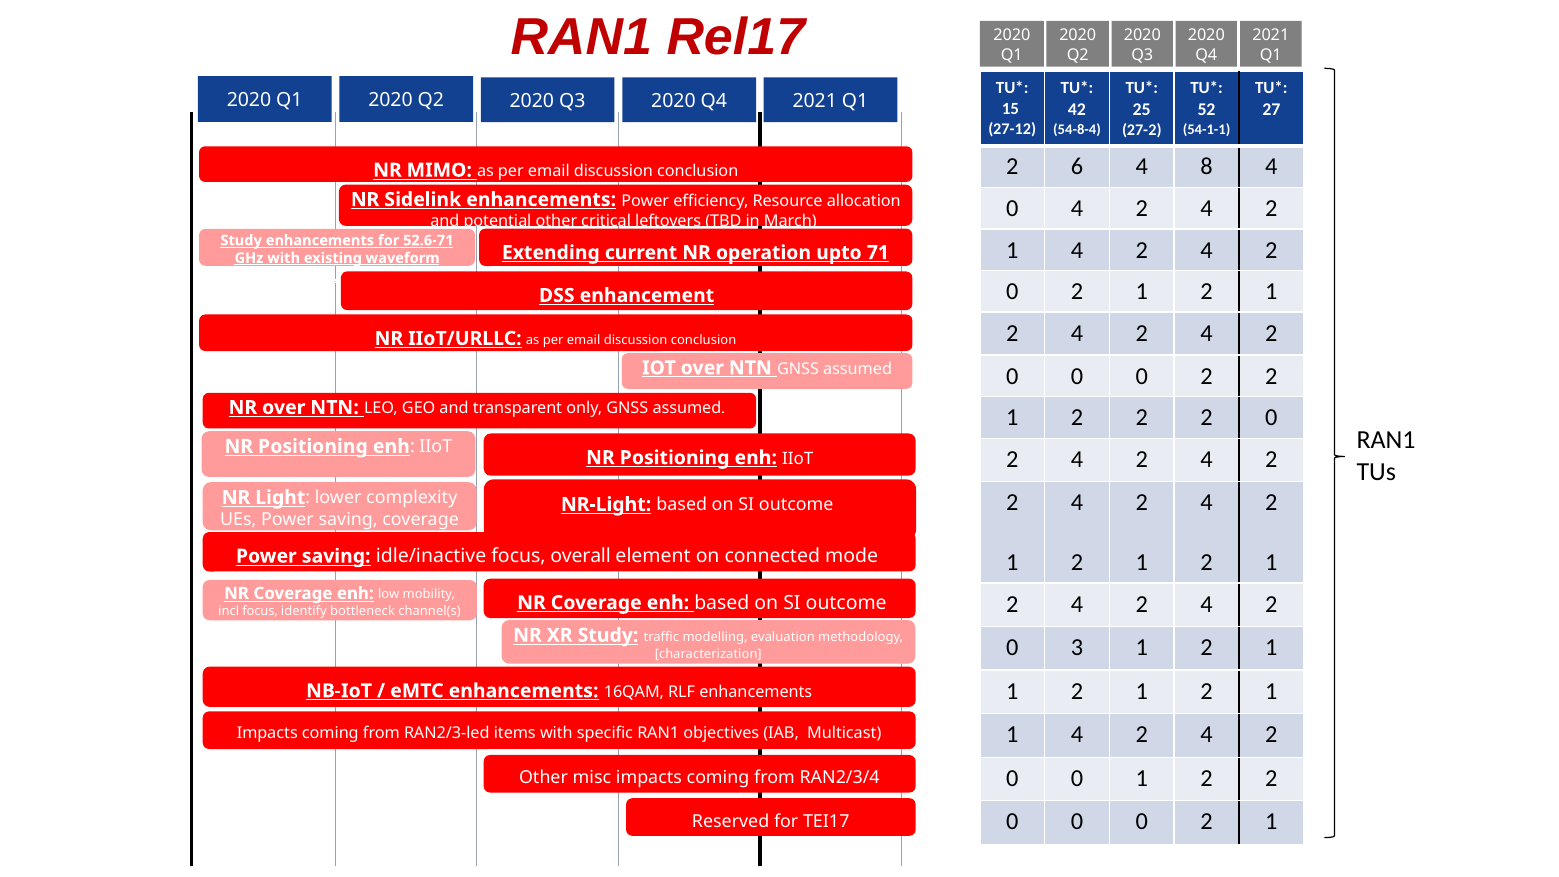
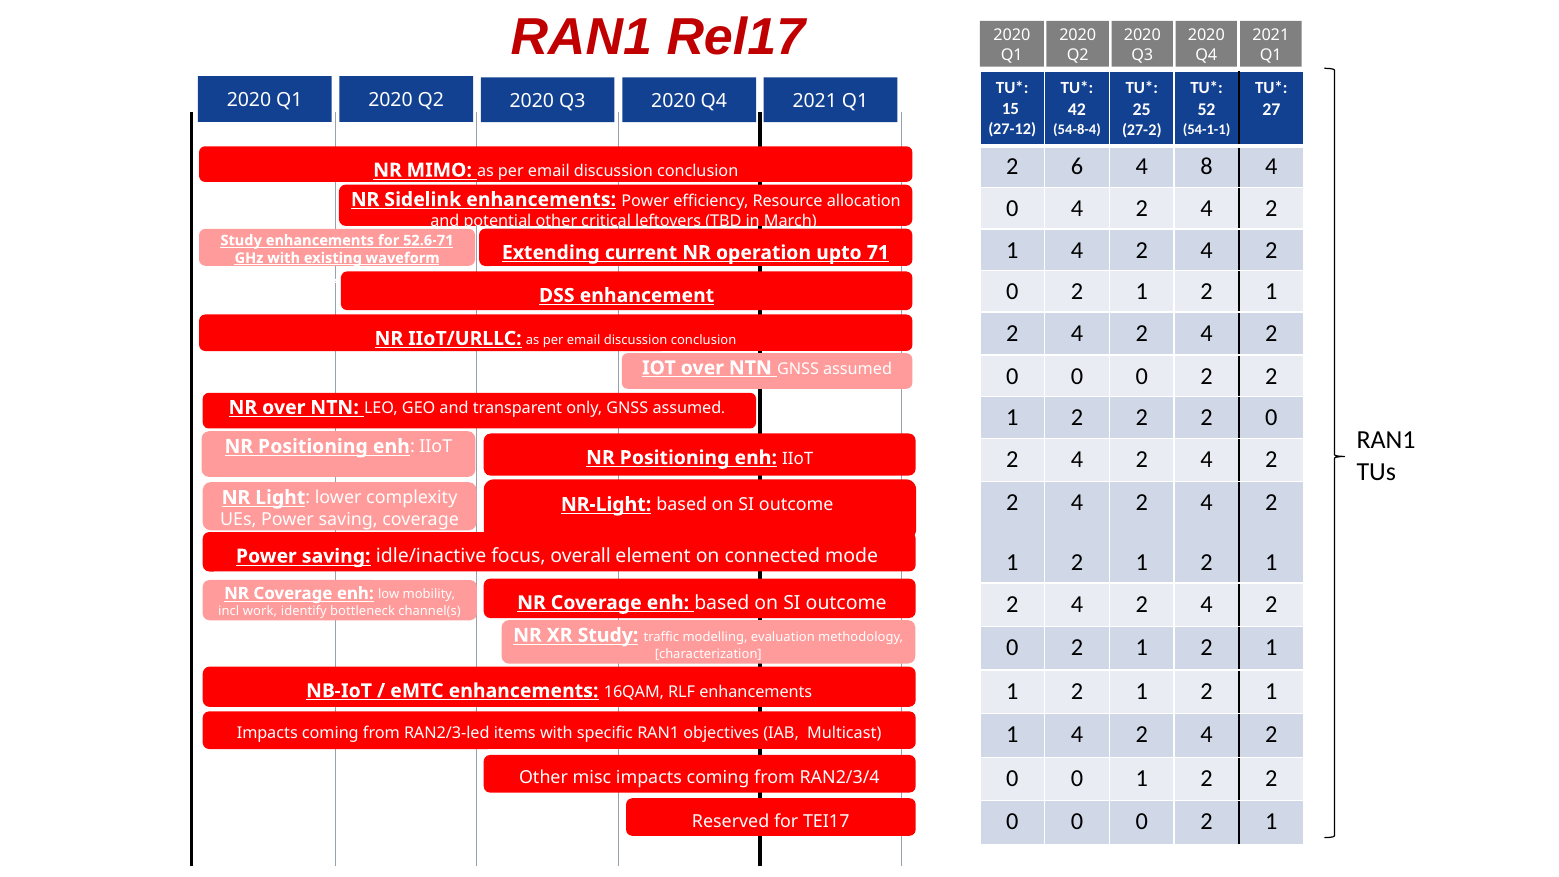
incl focus: focus -> work (260, 611)
3: 3 -> 2 (1077, 648)
